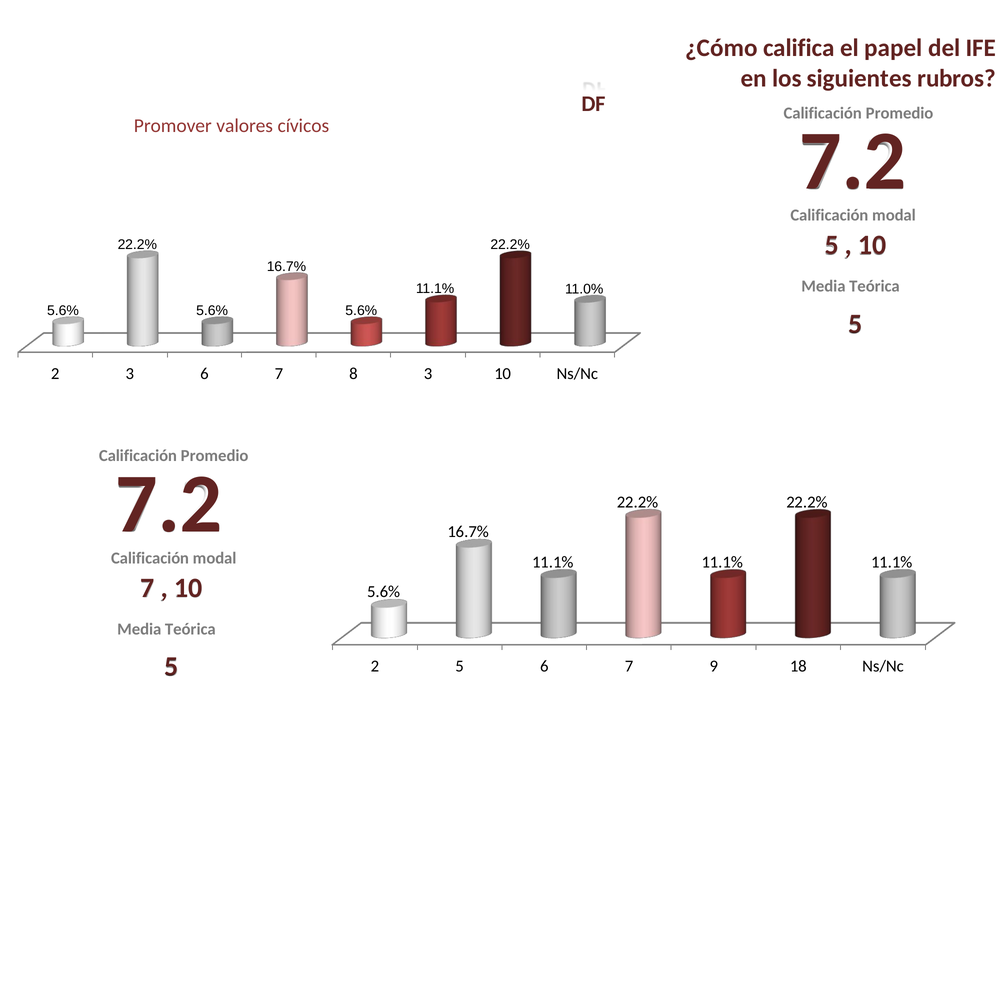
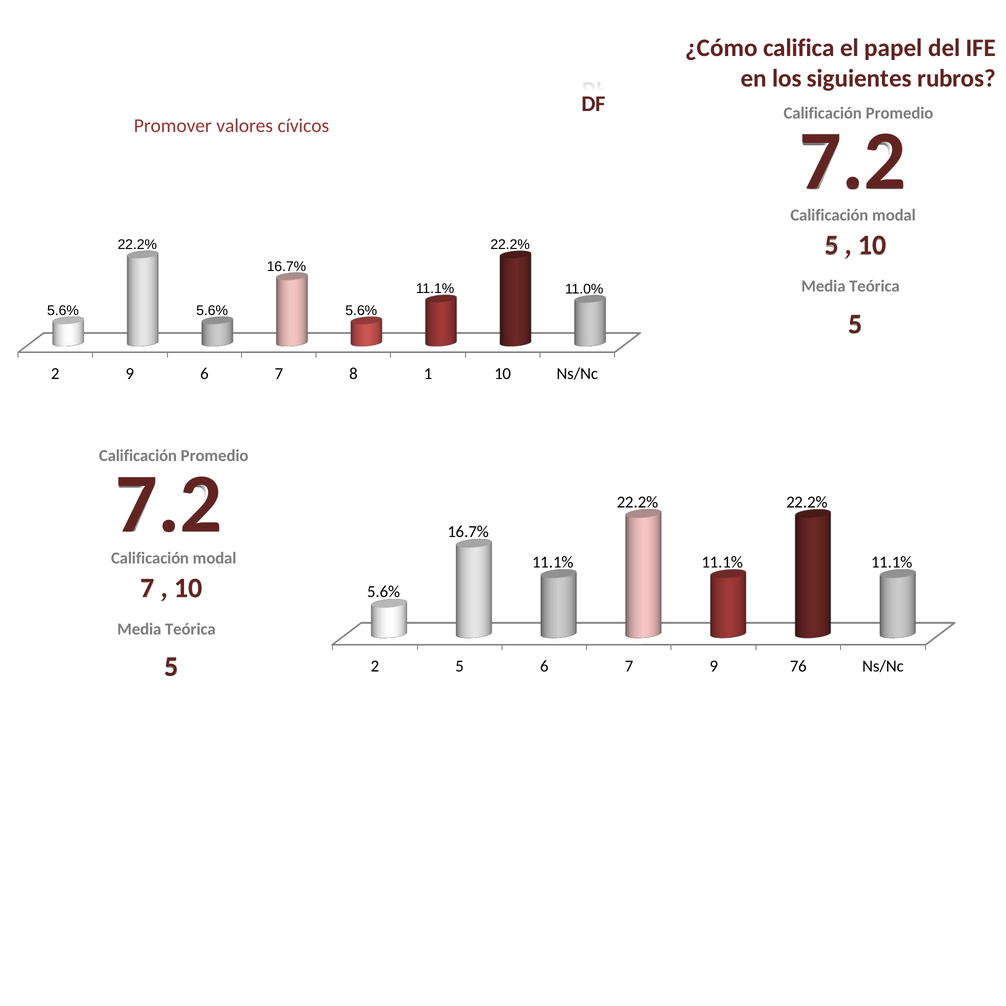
2 3: 3 -> 9 (130, 374)
8 3: 3 -> 1 (428, 374)
18: 18 -> 76 (798, 666)
